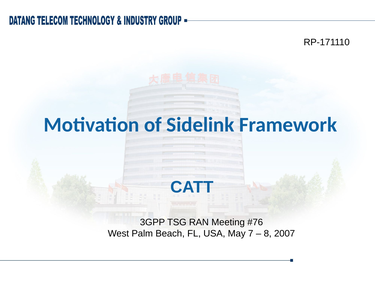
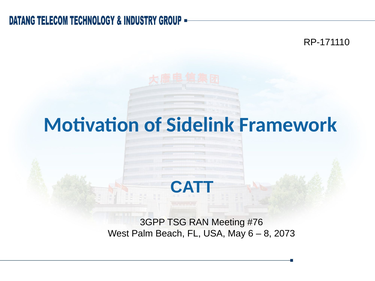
7: 7 -> 6 (251, 234)
2007: 2007 -> 2073 (285, 234)
